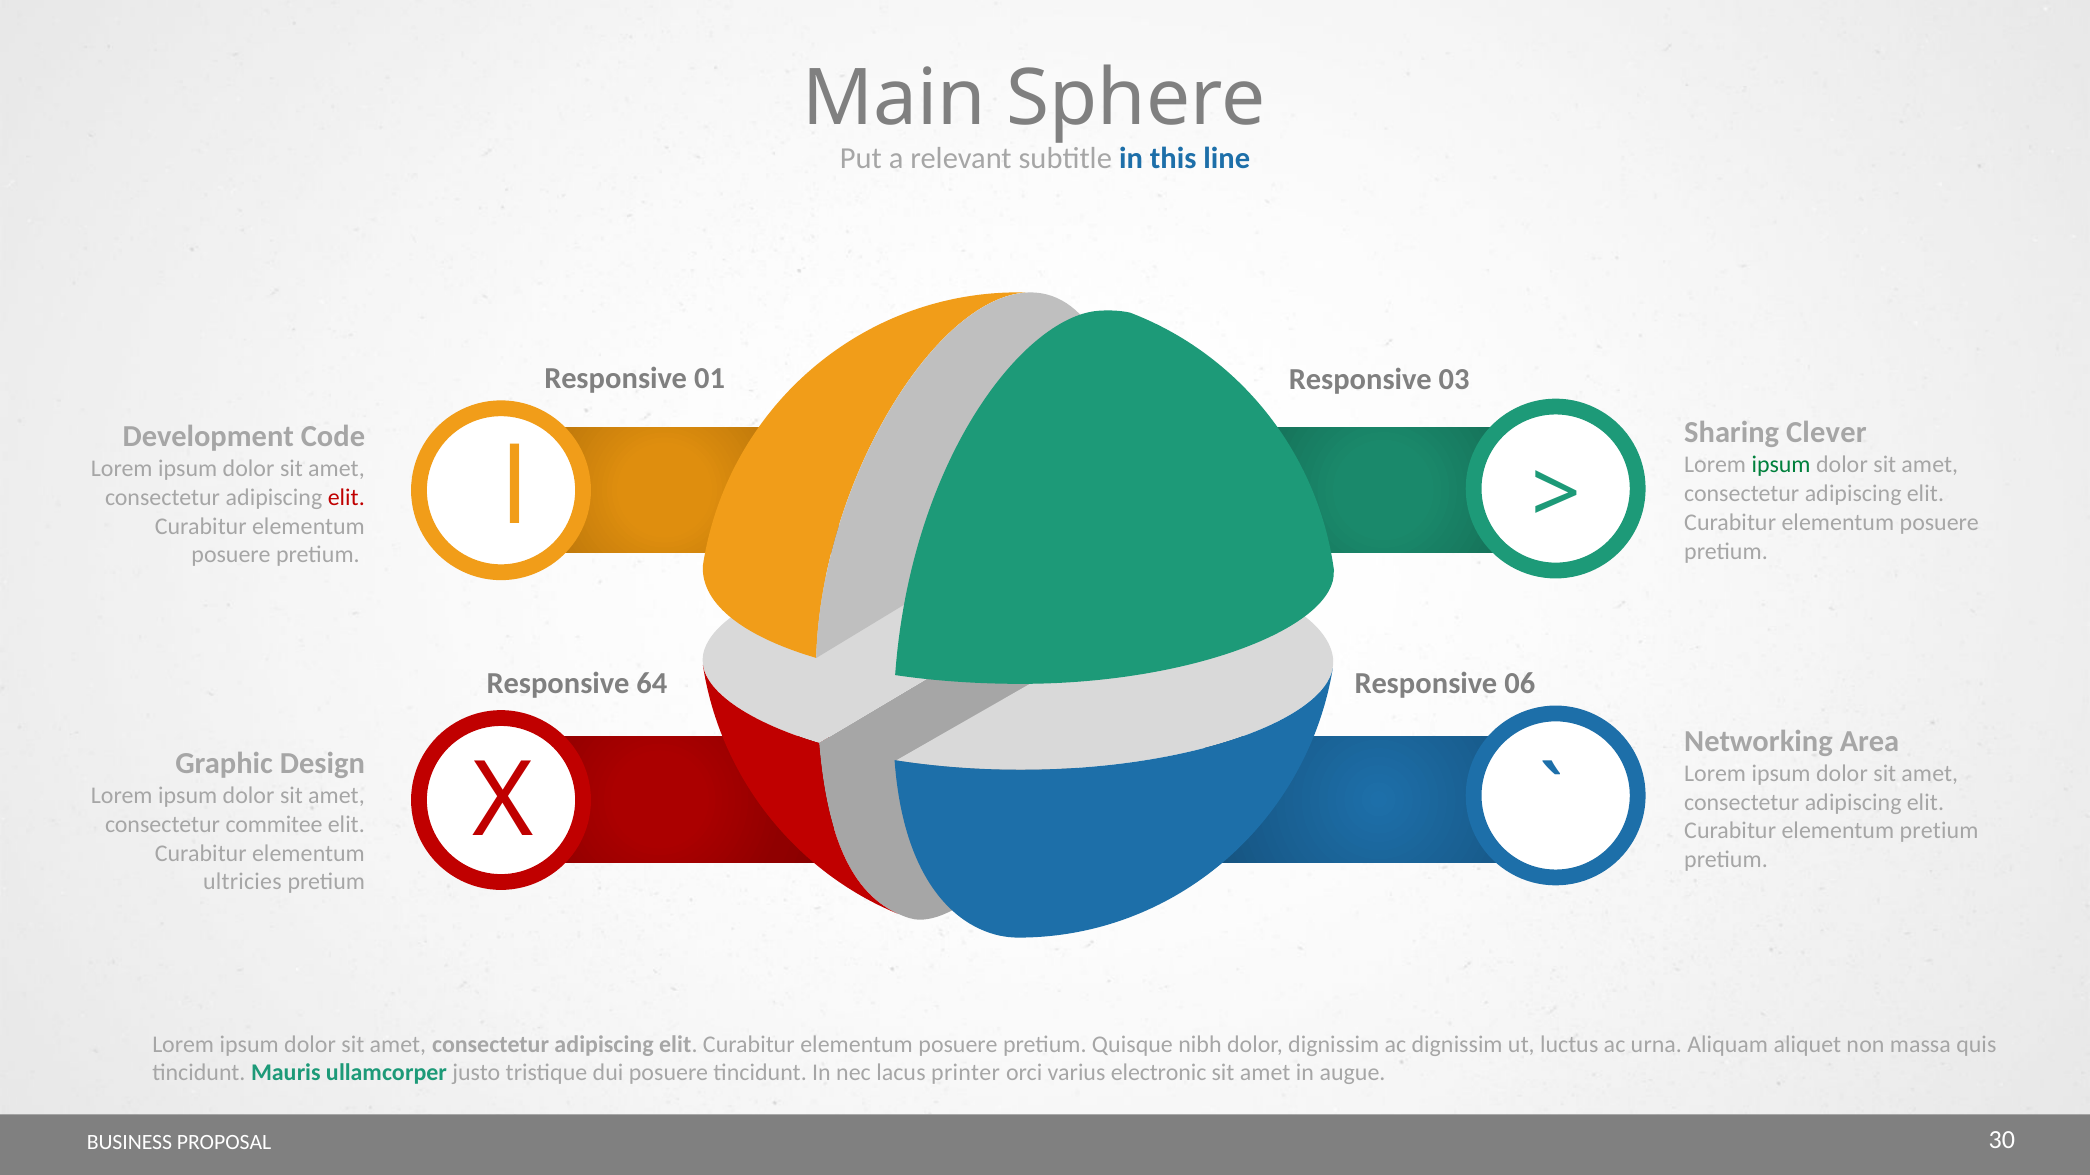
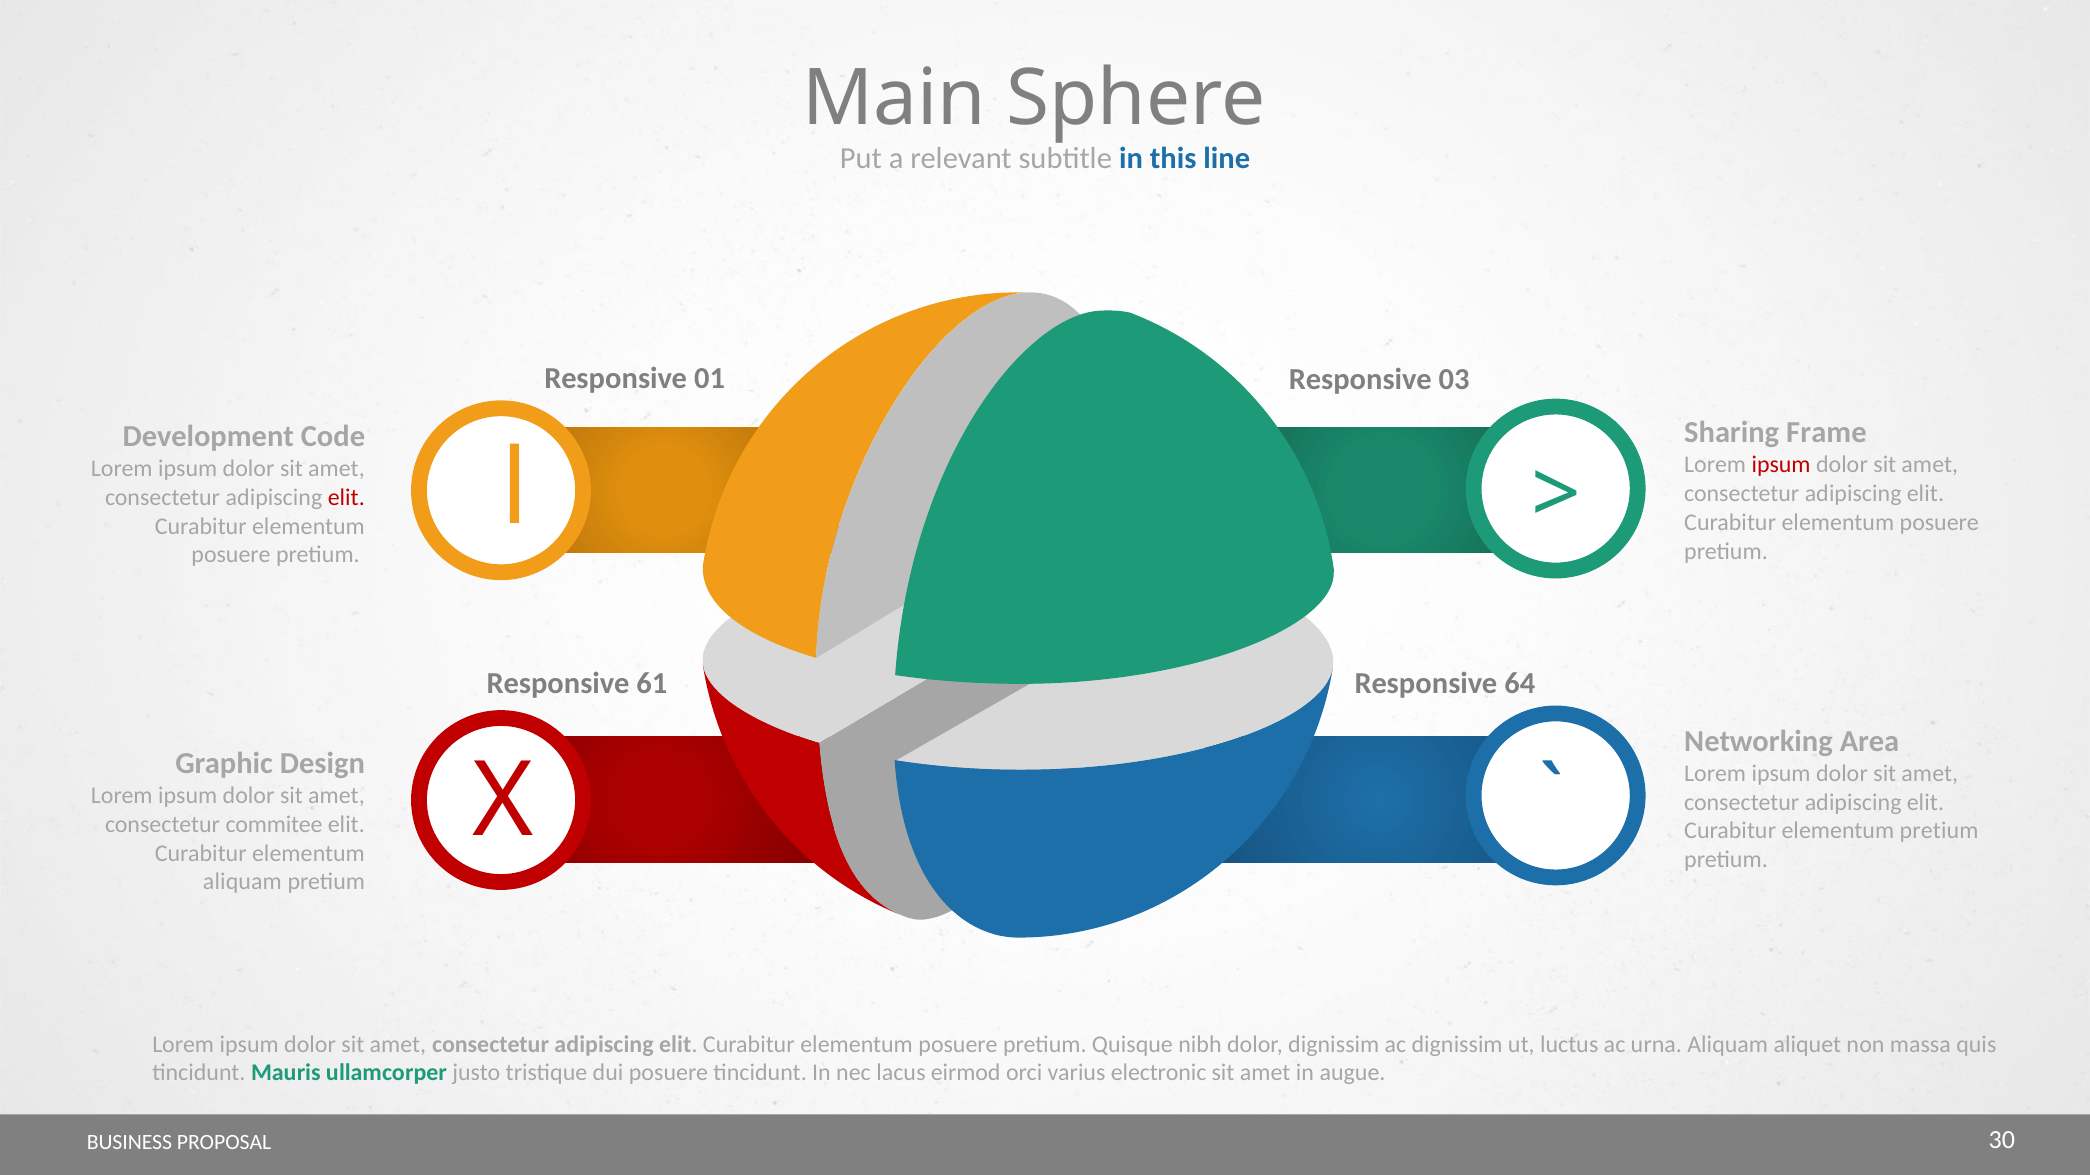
Clever: Clever -> Frame (1826, 433)
ipsum colour: green -> red (1781, 465)
06: 06 -> 64 (1520, 684)
64: 64 -> 61 (652, 684)
ultricies: ultricies -> aliquam (242, 882)
printer: printer -> eirmod (966, 1073)
